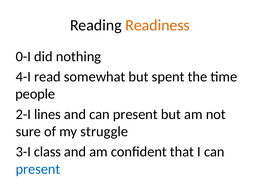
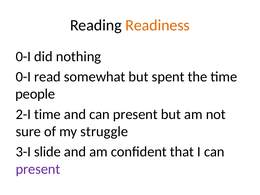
4-I: 4-I -> 0-I (23, 77)
2-I lines: lines -> time (47, 114)
class: class -> slide (47, 152)
present colour: blue -> purple (38, 169)
